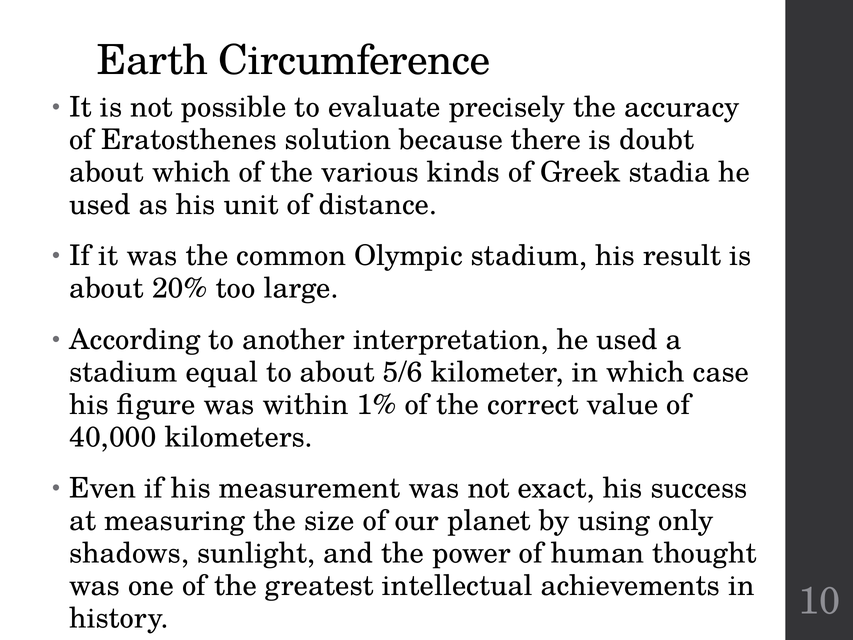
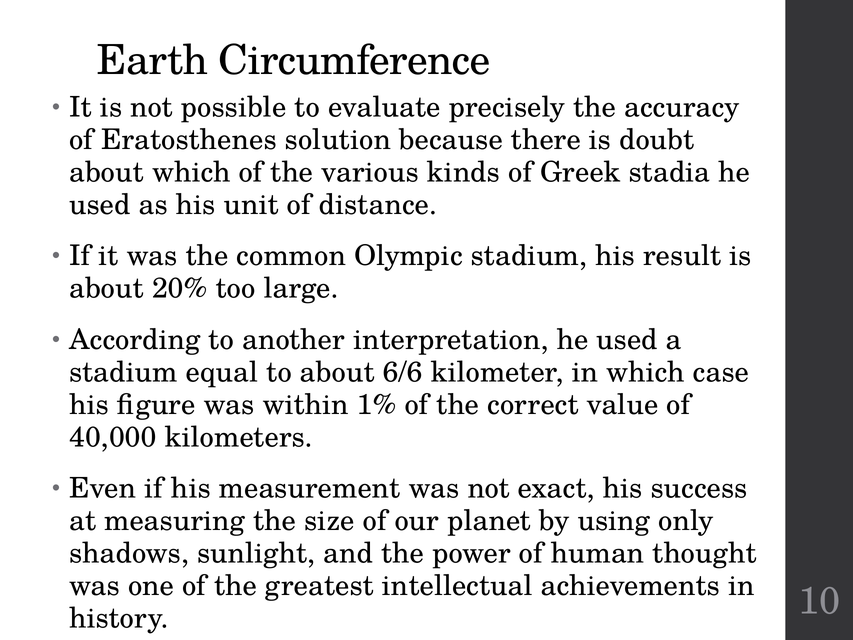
5/6: 5/6 -> 6/6 (403, 372)
